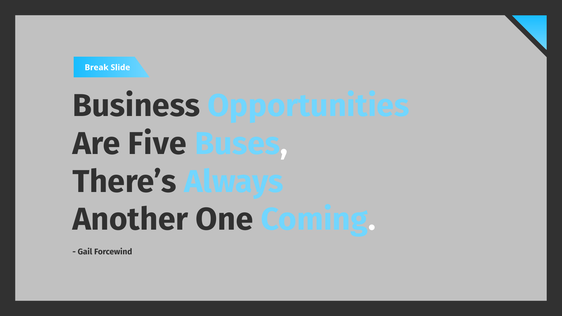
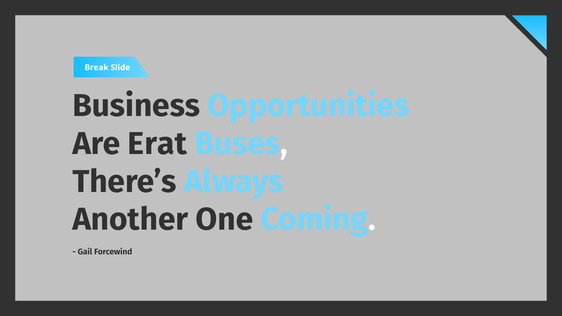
Five: Five -> Erat (157, 144)
